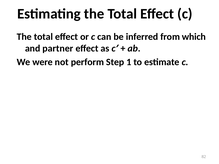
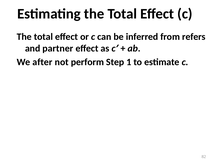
which: which -> refers (194, 37)
were: were -> after (42, 62)
